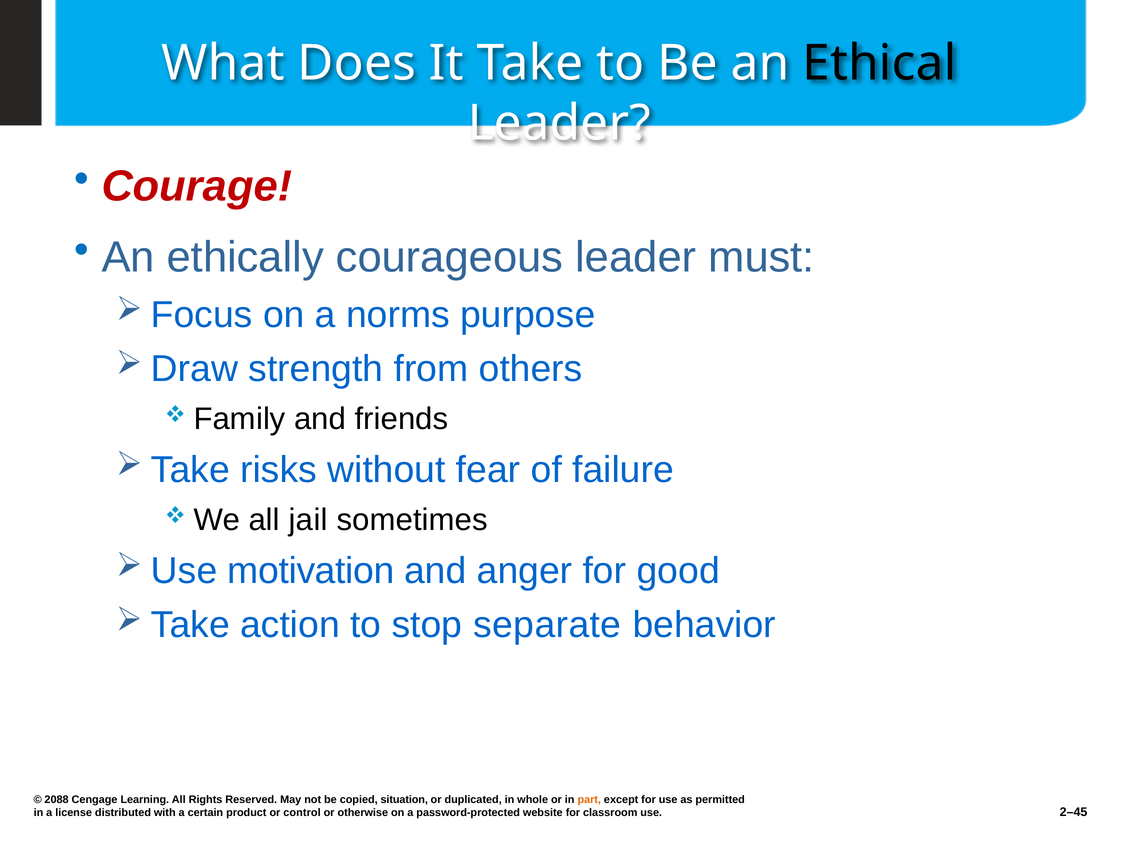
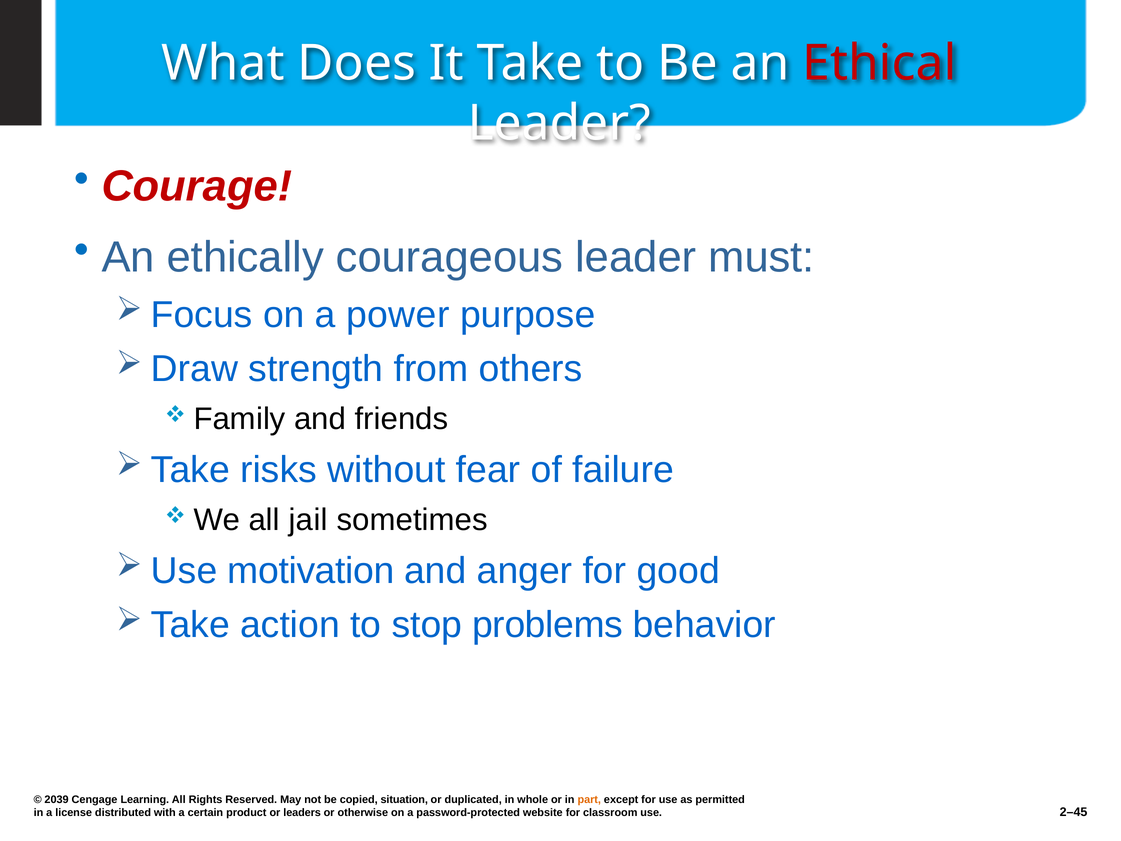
Ethical colour: black -> red (879, 63)
norms: norms -> power (398, 315)
separate: separate -> problems (548, 625)
2088: 2088 -> 2039 (57, 800)
control: control -> leaders (302, 813)
